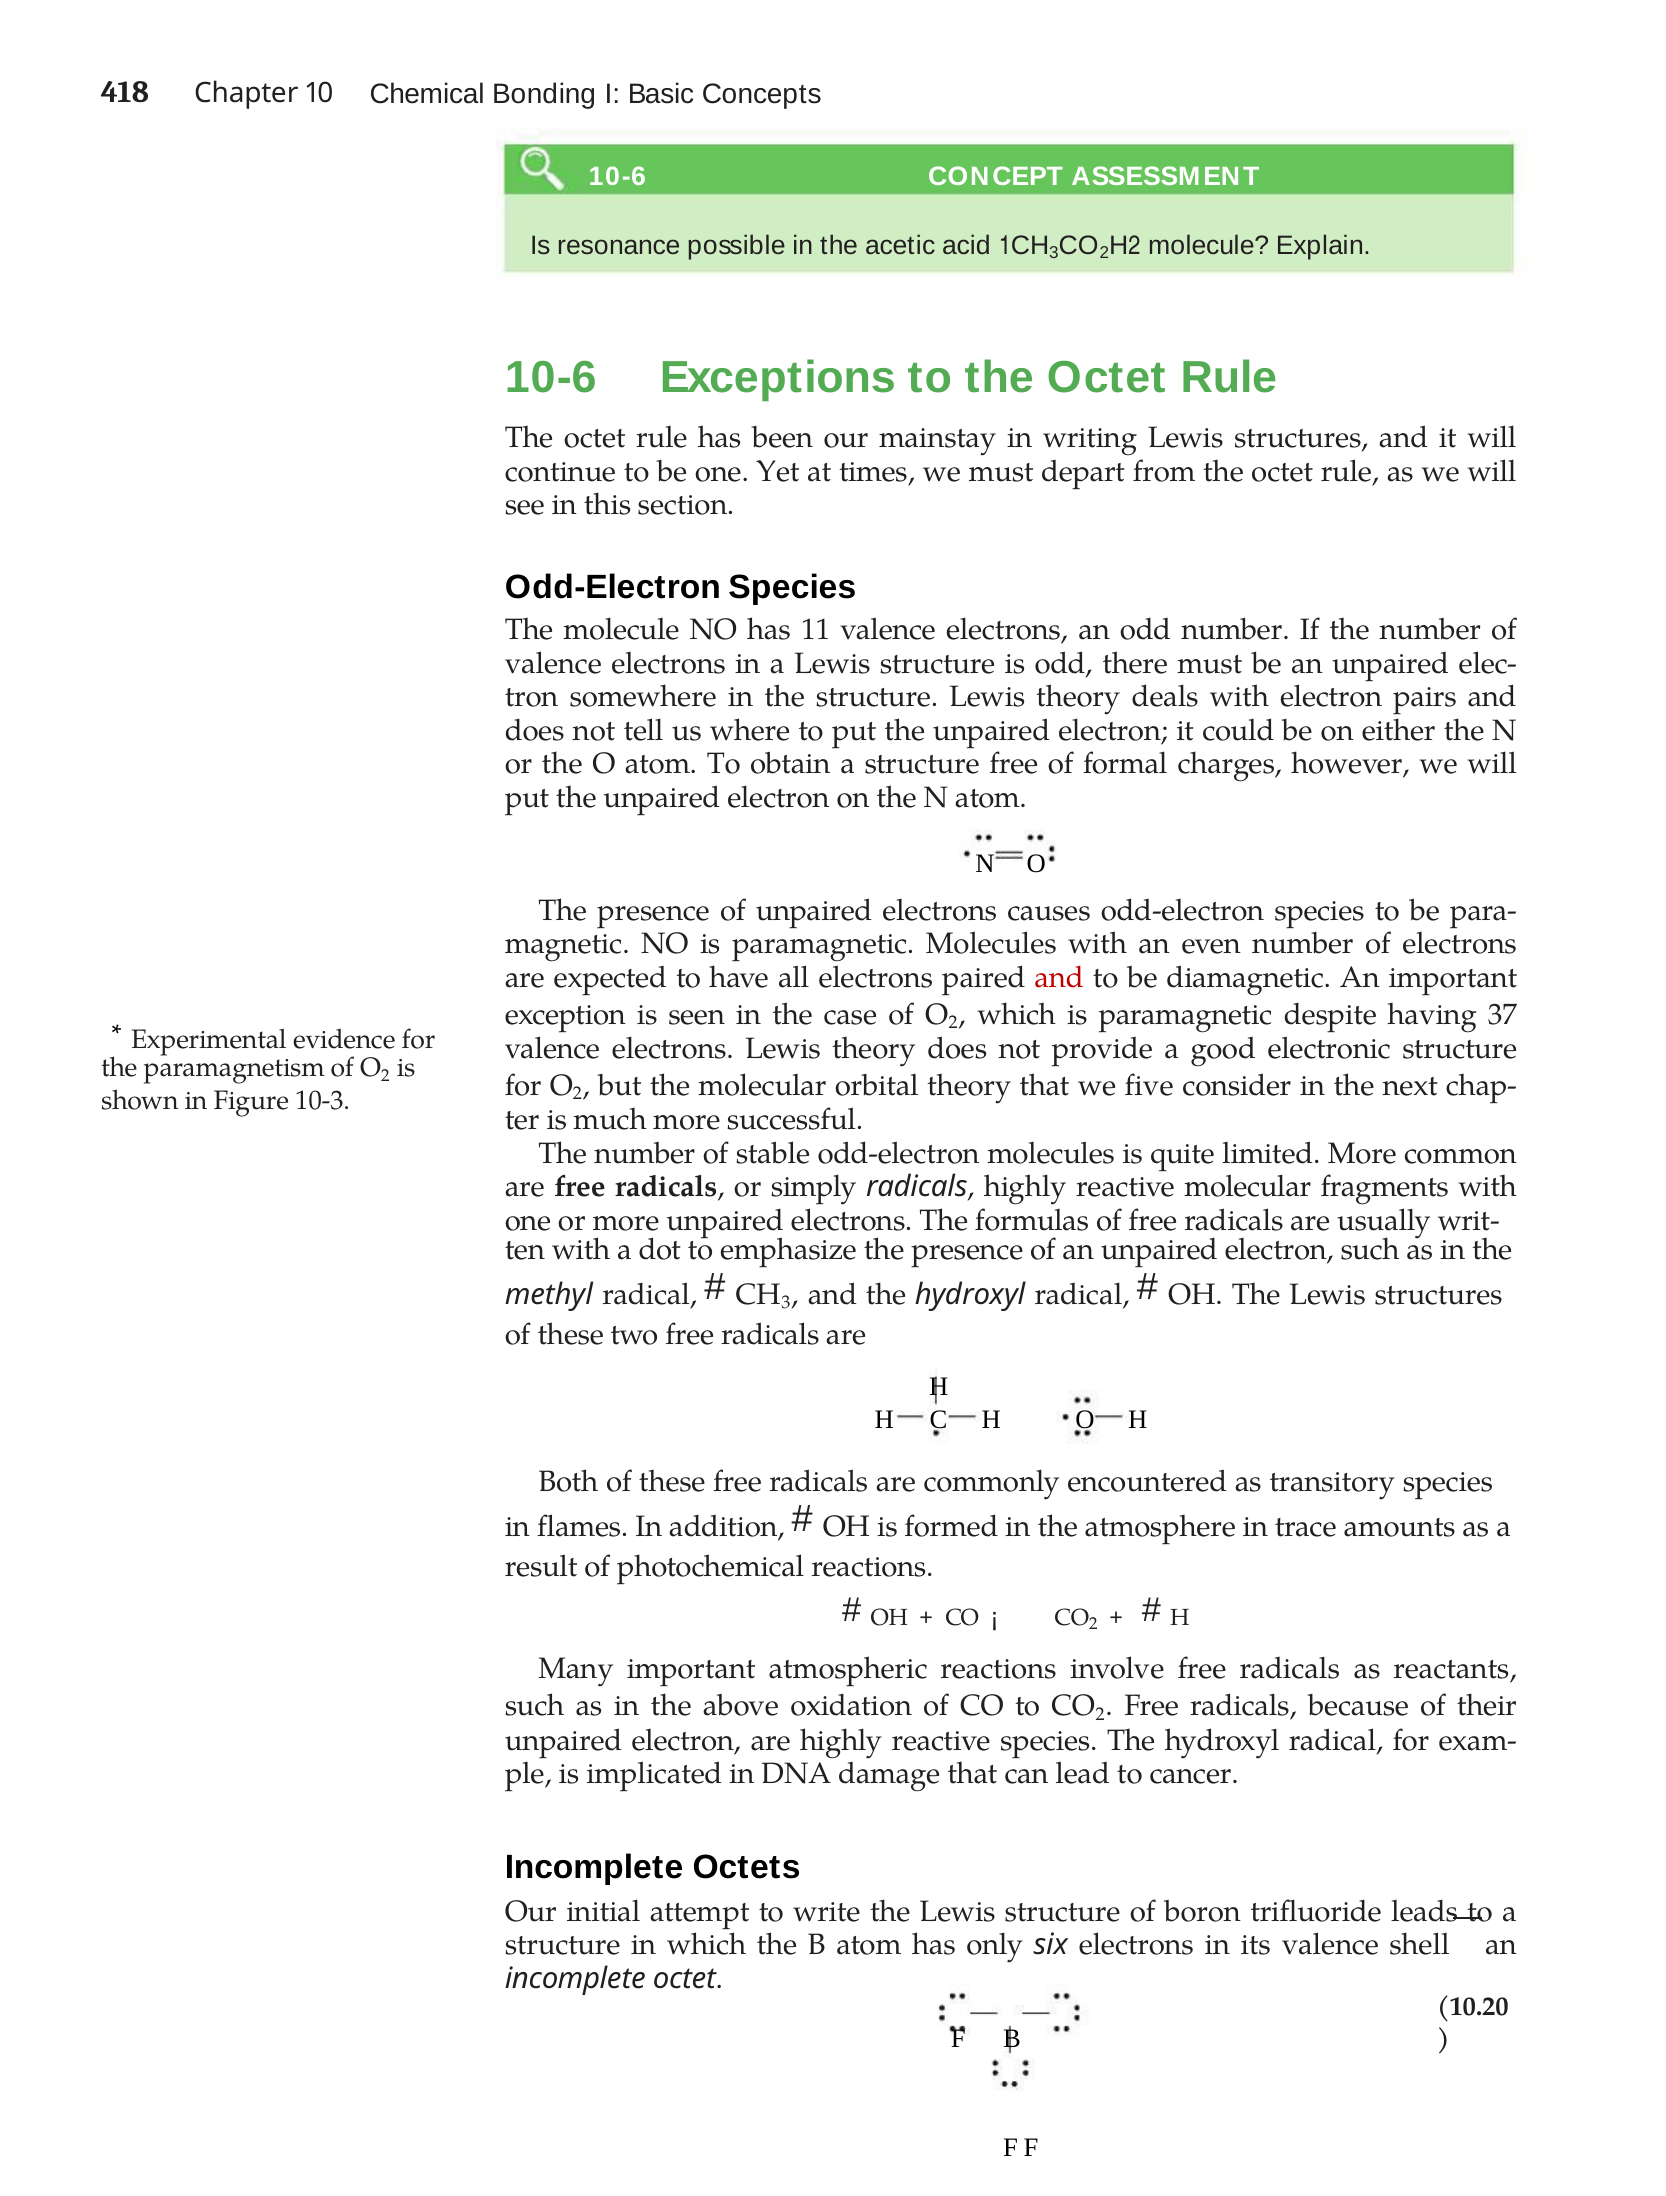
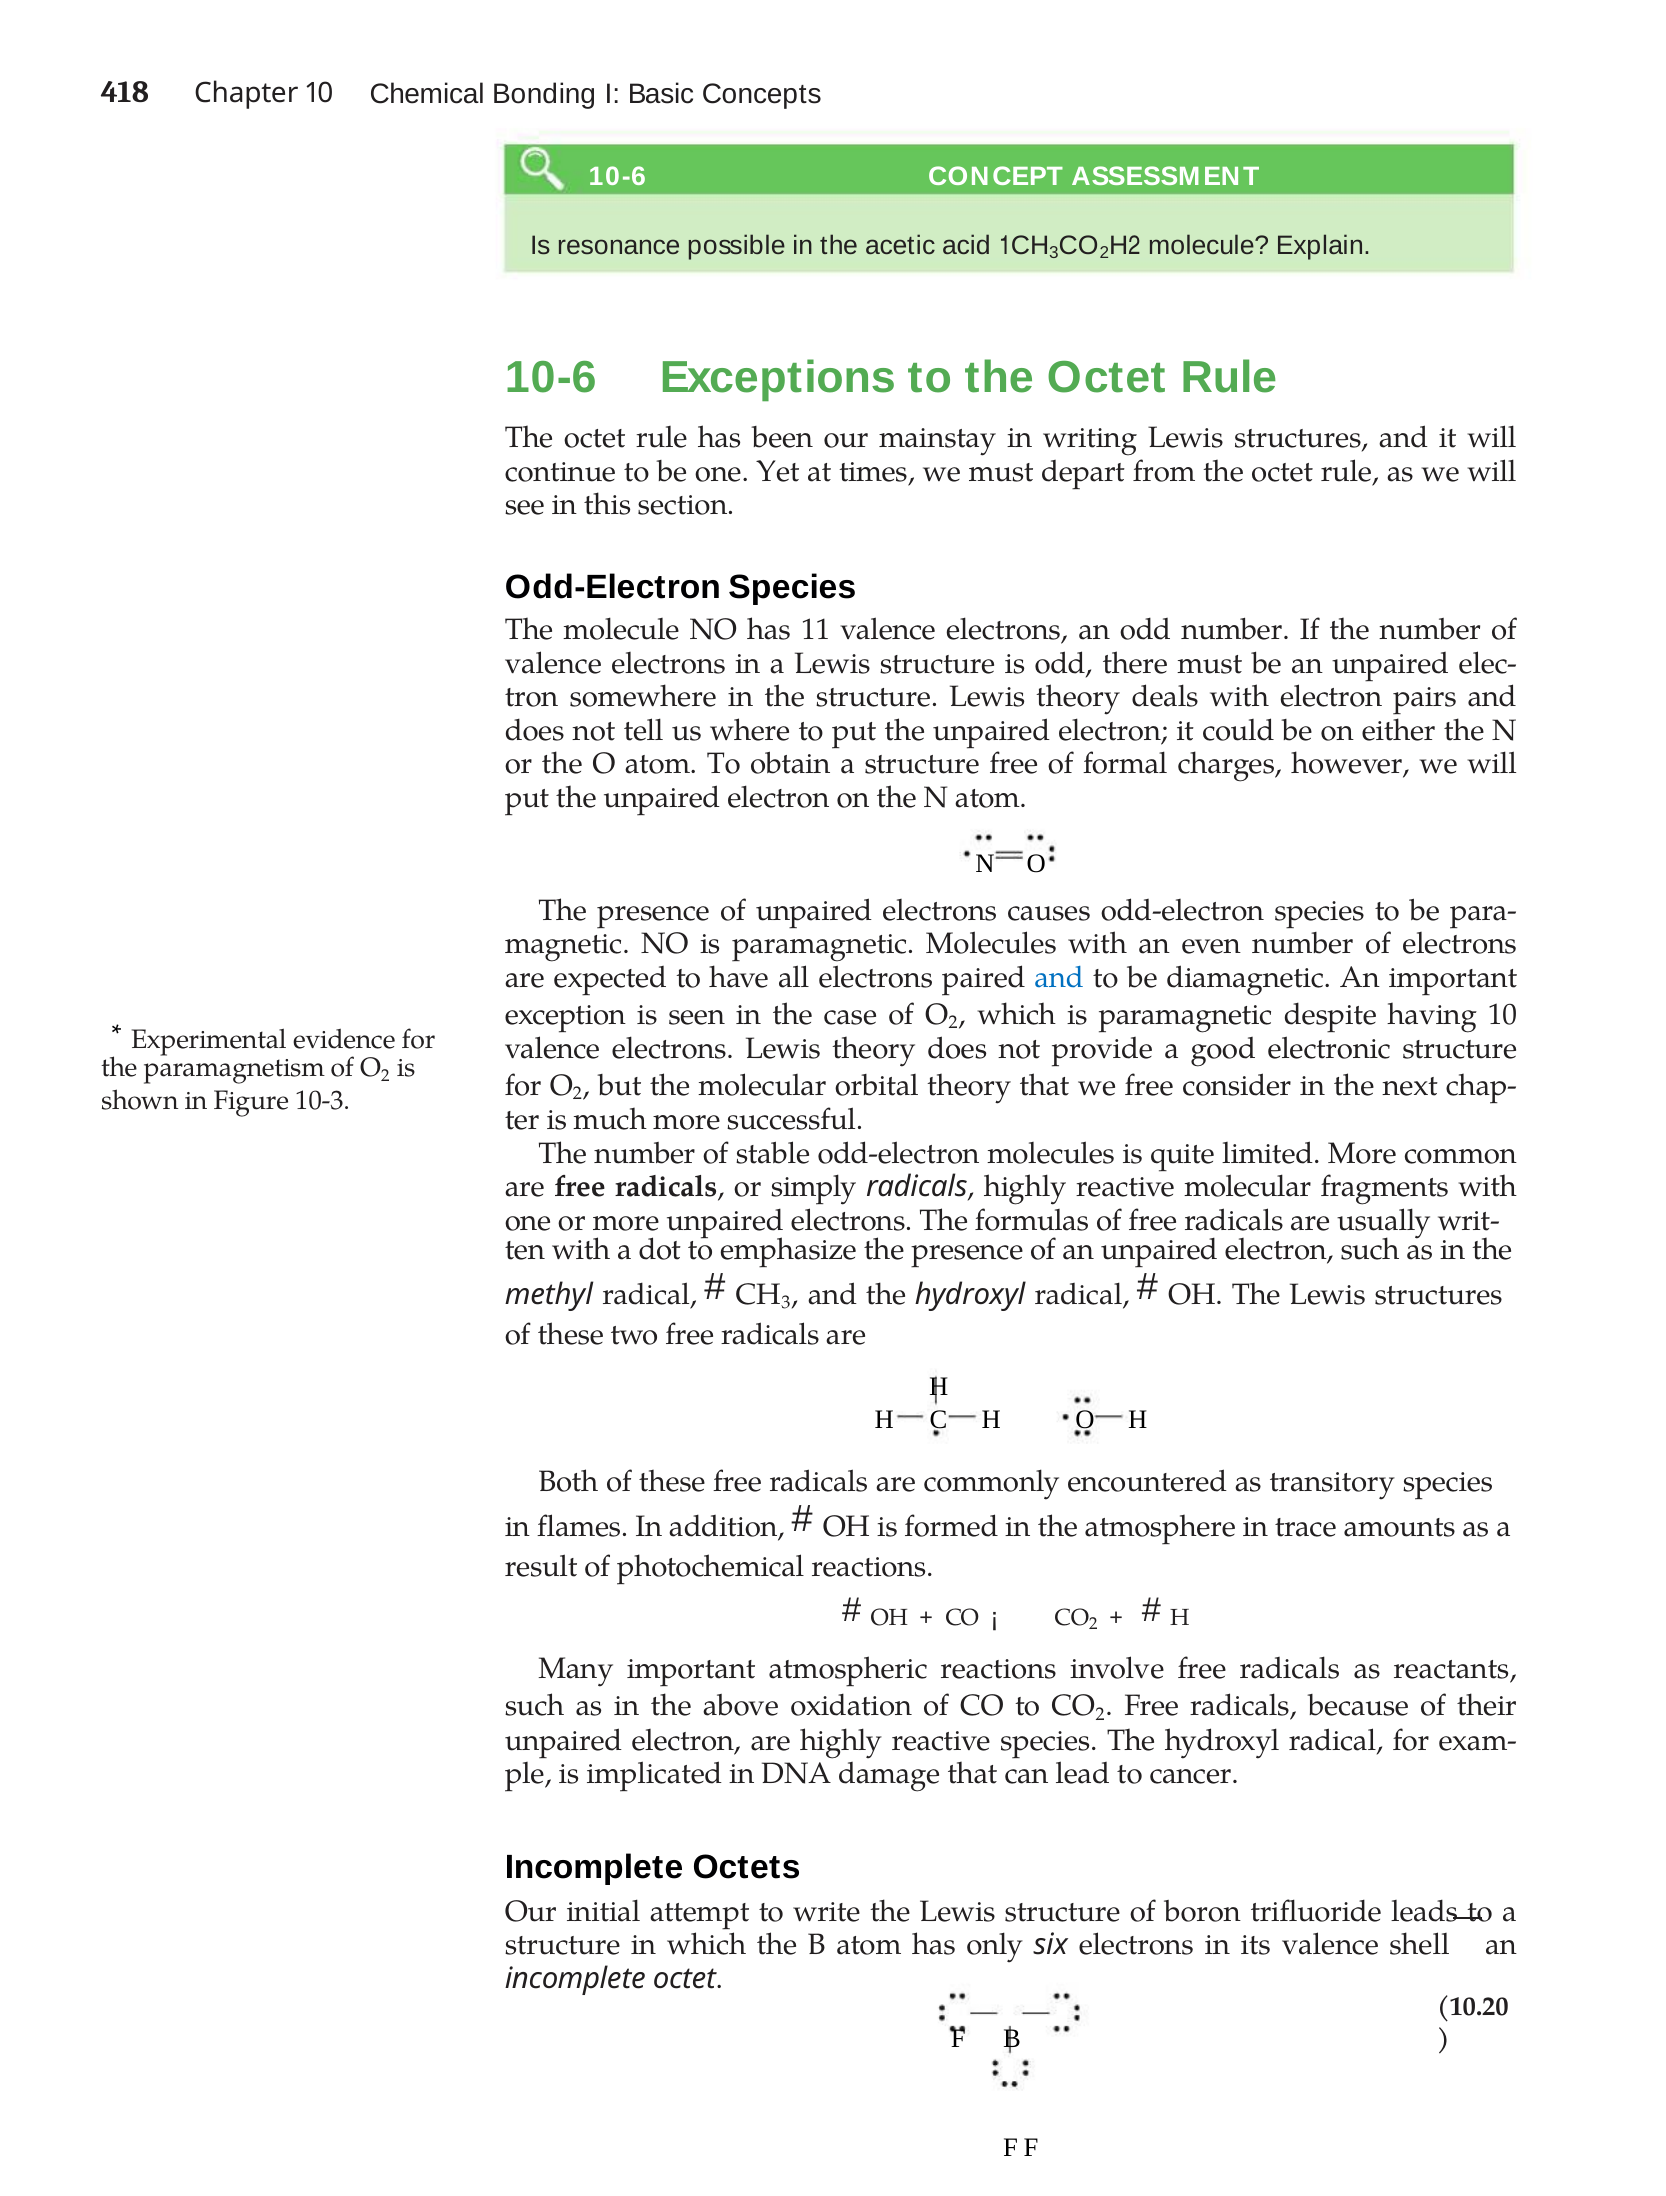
and colour: red -> blue (1059, 978)
having 37: 37 -> 10 (1502, 1015)
we five: five -> free (1149, 1086)
